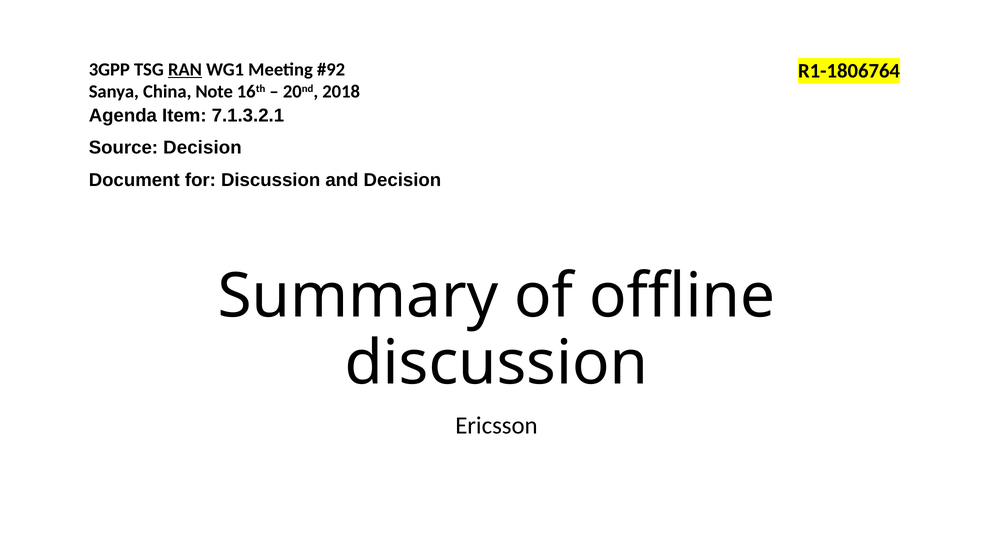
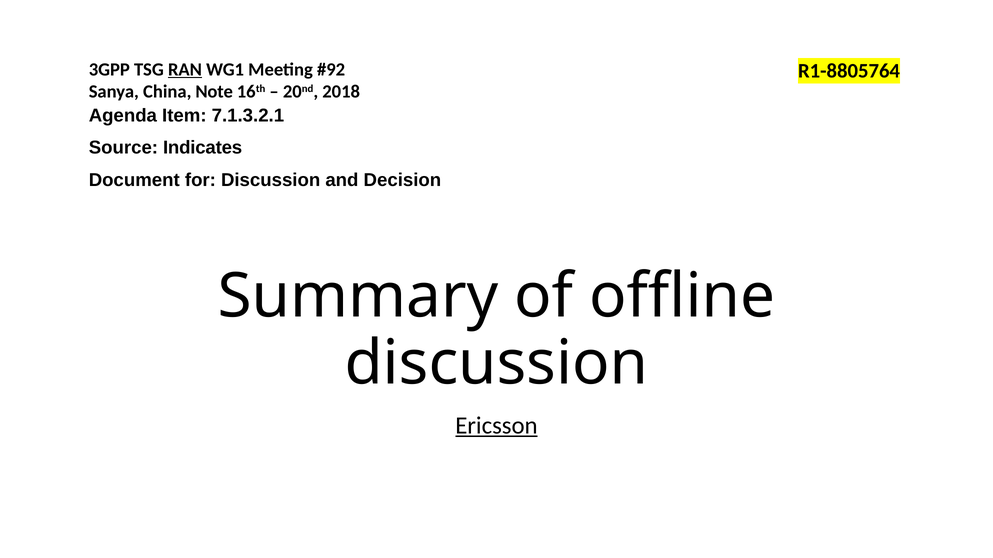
R1-1806764: R1-1806764 -> R1-8805764 (849, 71)
Source Decision: Decision -> Indicates (203, 148)
Ericsson underline: none -> present (496, 426)
